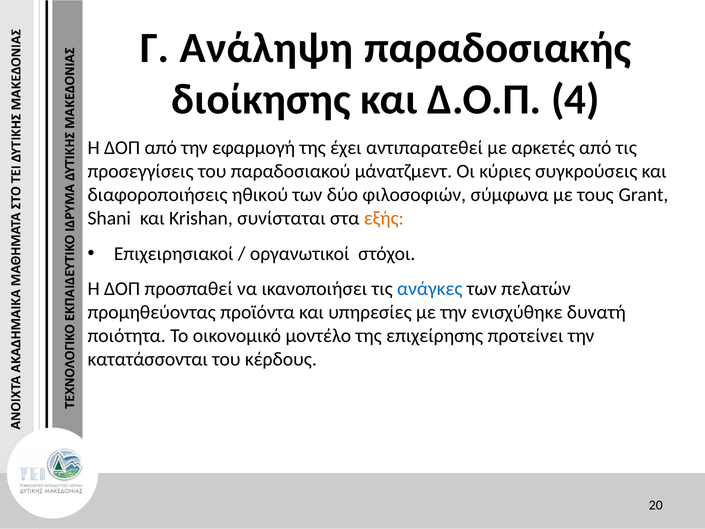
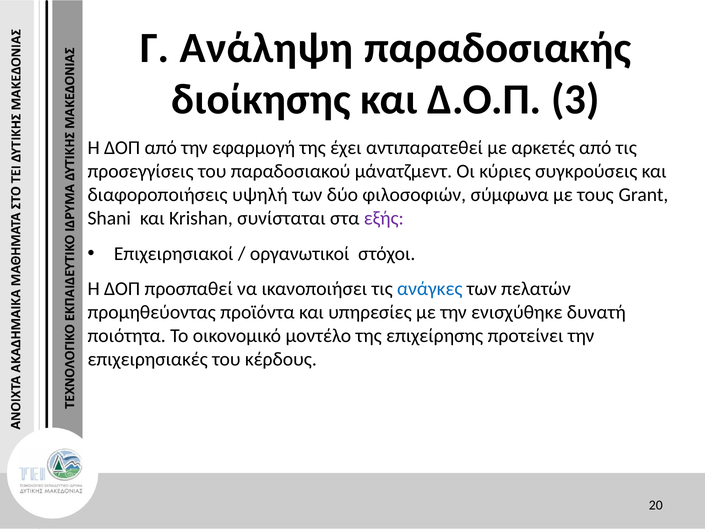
4: 4 -> 3 (575, 99)
ηθικού: ηθικού -> υψηλή (260, 195)
εξής colour: orange -> purple (384, 218)
κατατάσσονται: κατατάσσονται -> επιχειρησιακές (148, 359)
